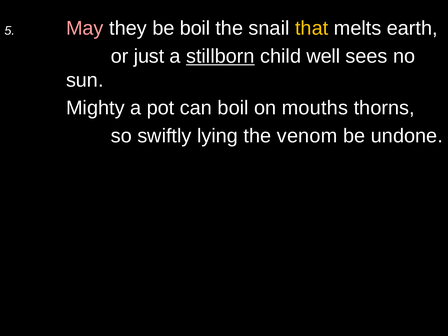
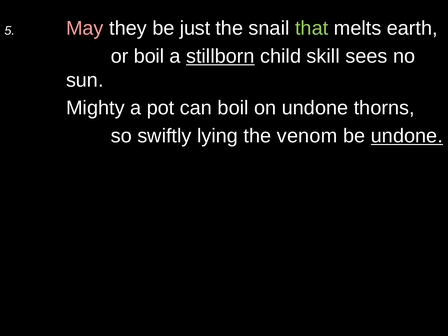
be boil: boil -> just (195, 28)
that colour: yellow -> light green (312, 28)
or just: just -> boil (149, 56)
well: well -> skill (323, 56)
on mouths: mouths -> undone (315, 108)
undone underline: none -> present (407, 136)
